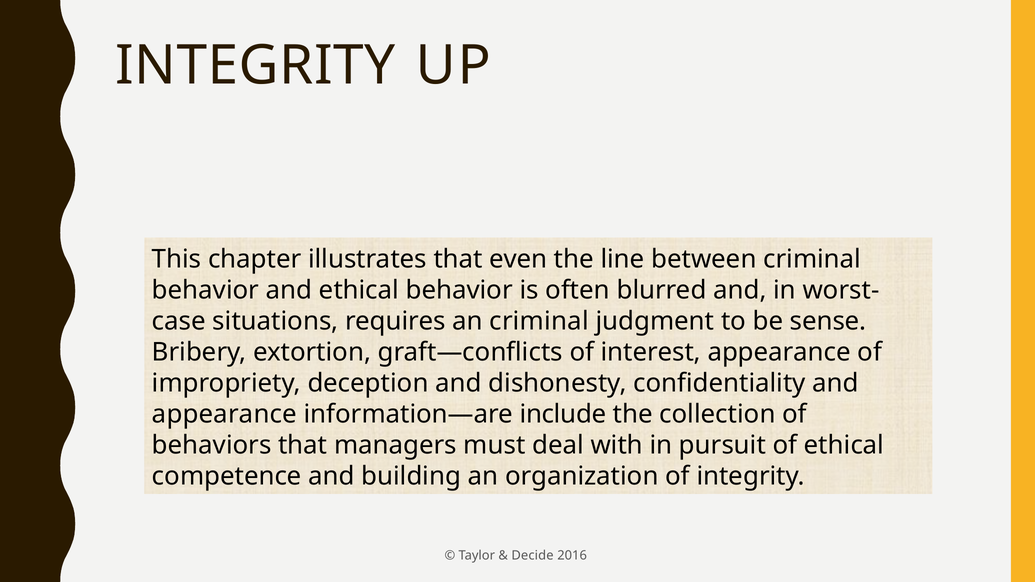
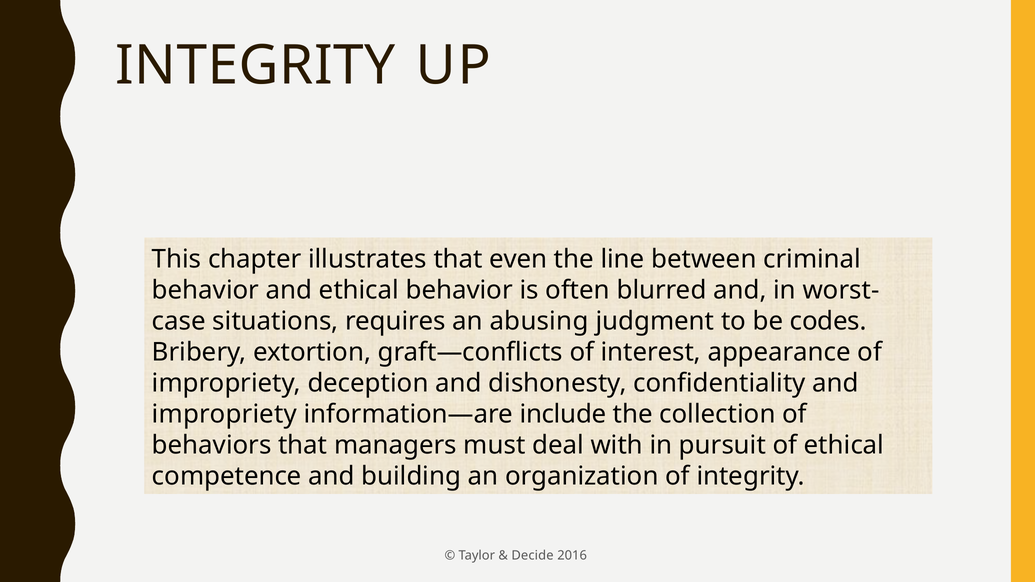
an criminal: criminal -> abusing (539, 321)
sense: sense -> codes (828, 321)
appearance: appearance -> impropriety (224, 414)
